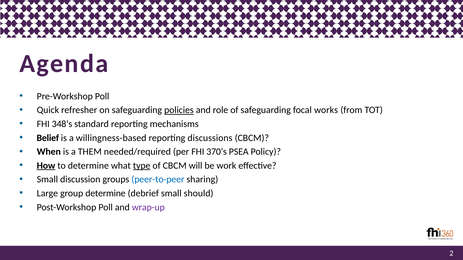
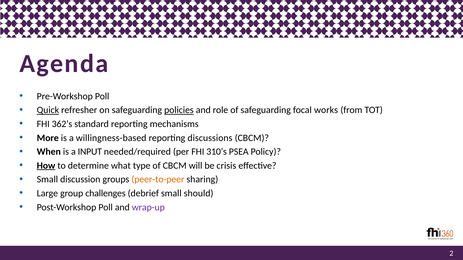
Quick underline: none -> present (48, 110)
348’s: 348’s -> 362’s (62, 124)
Belief: Belief -> More (48, 138)
THEM: THEM -> INPUT (90, 152)
370’s: 370’s -> 310’s (217, 152)
type underline: present -> none (142, 166)
work: work -> crisis (226, 166)
peer-to-peer colour: blue -> orange (158, 180)
group determine: determine -> challenges (105, 194)
